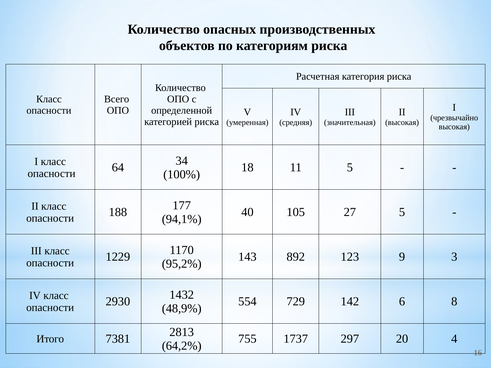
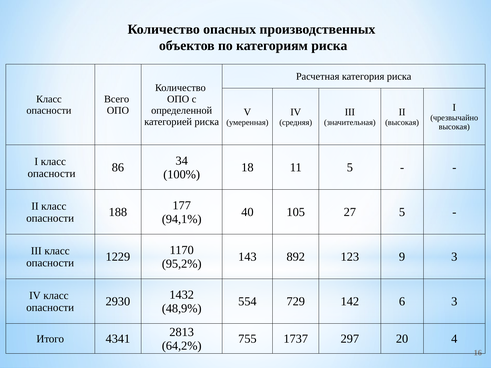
64: 64 -> 86 (118, 168)
6 8: 8 -> 3 (454, 302)
7381: 7381 -> 4341 (118, 339)
